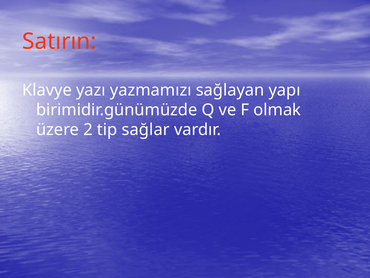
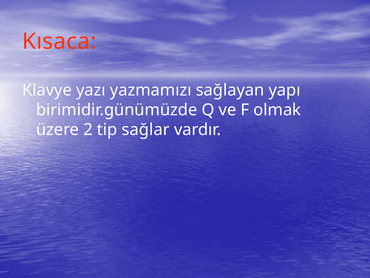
Satırın: Satırın -> Kısaca (59, 41)
